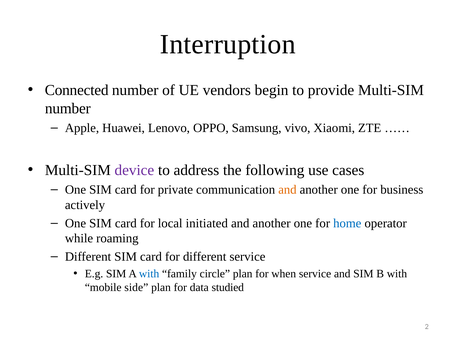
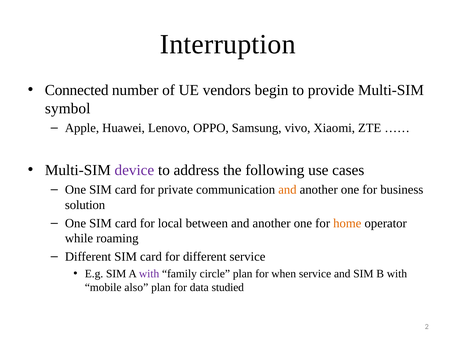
number: number -> symbol (68, 108)
actively: actively -> solution (85, 205)
initiated: initiated -> between (207, 223)
home colour: blue -> orange (347, 223)
with colour: blue -> purple (149, 274)
side: side -> also (136, 287)
